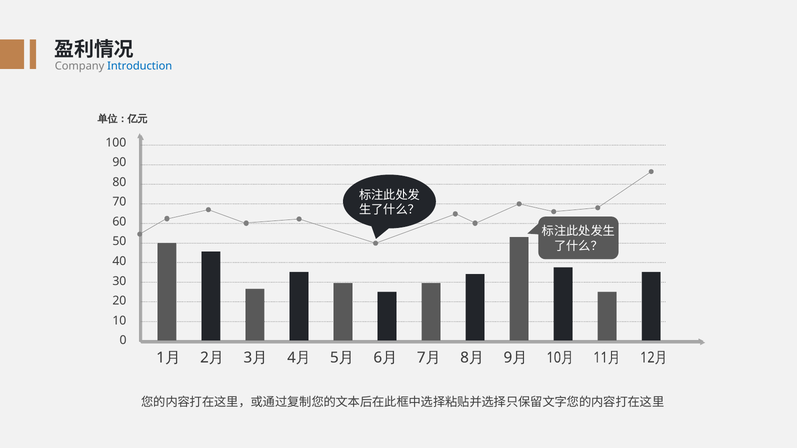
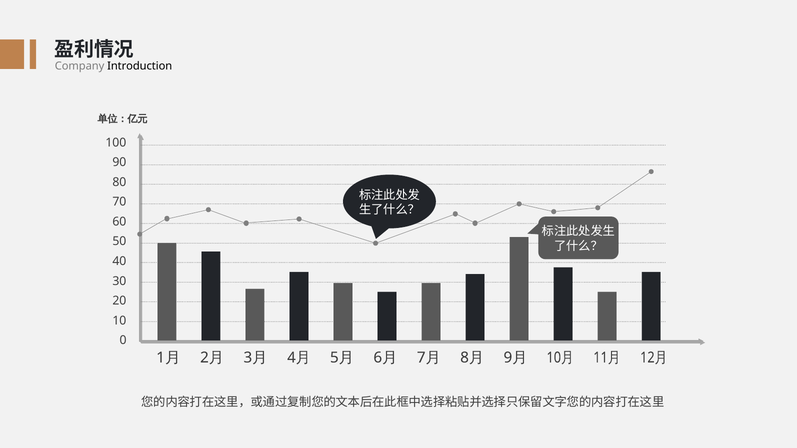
Introduction colour: blue -> black (140, 66)
